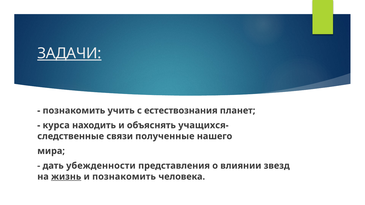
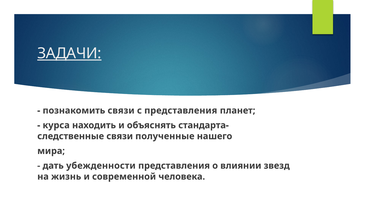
познакомить учить: учить -> связи (121, 111)
с естествознания: естествознания -> представления (181, 111)
учащихся-: учащихся- -> стандарта- (204, 125)
жизнь underline: present -> none (66, 177)
и познакомить: познакомить -> современной (124, 177)
